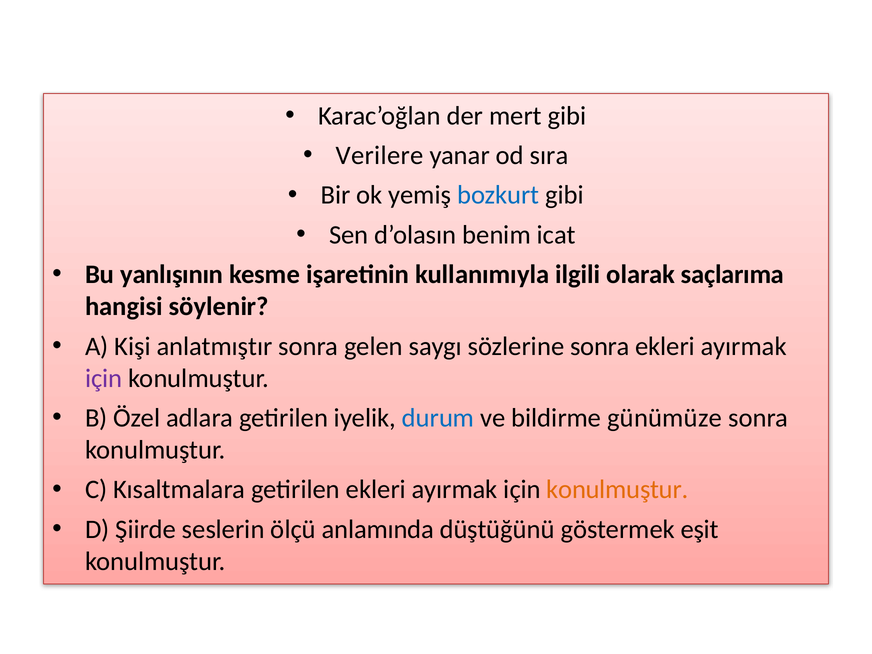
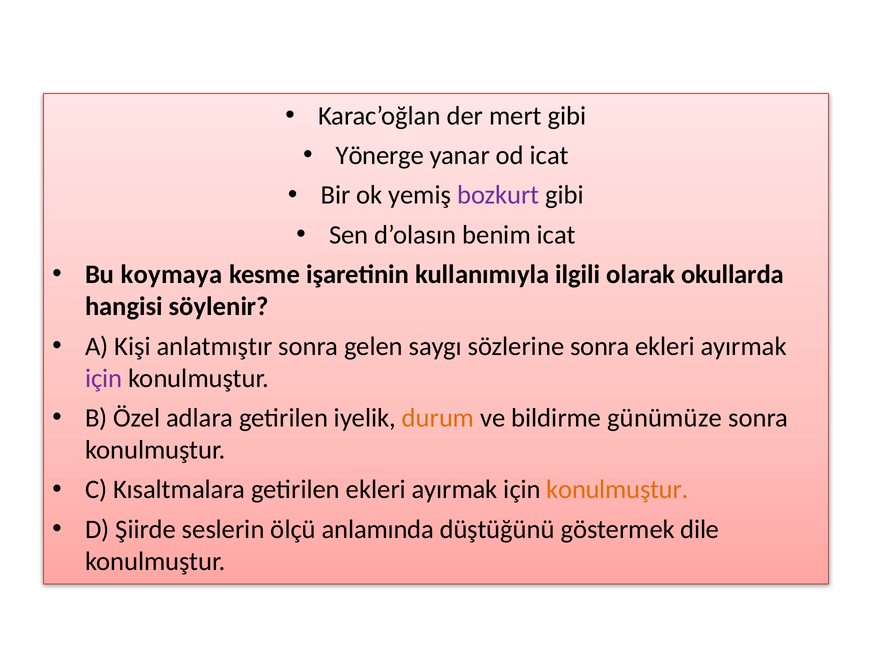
Verilere: Verilere -> Yönerge (380, 155)
od sıra: sıra -> icat (549, 155)
bozkurt colour: blue -> purple (498, 195)
yanlışının: yanlışının -> koymaya (171, 275)
saçlarıma: saçlarıma -> okullarda (732, 275)
durum colour: blue -> orange (438, 418)
eşit: eşit -> dile (700, 529)
